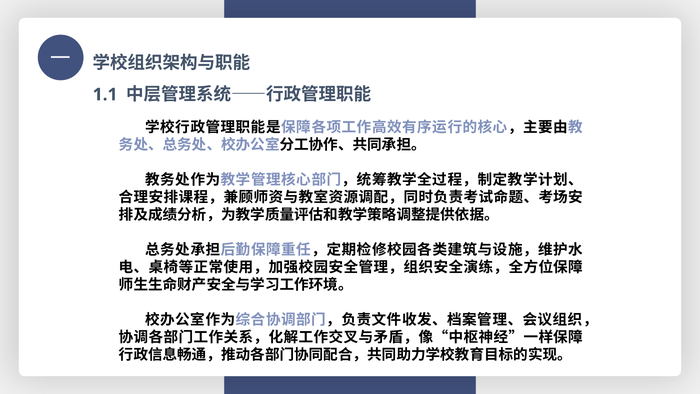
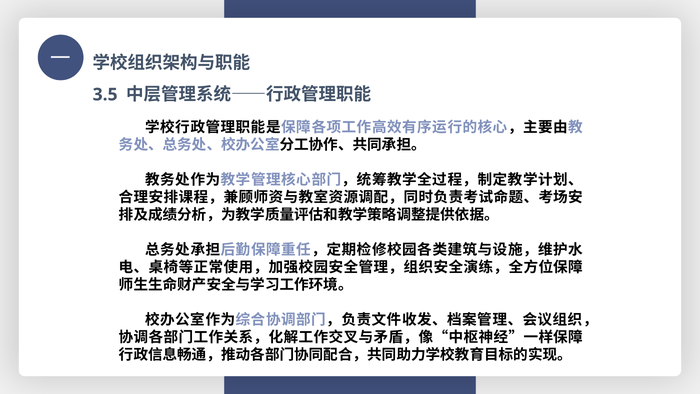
1.1: 1.1 -> 3.5 (105, 95)
